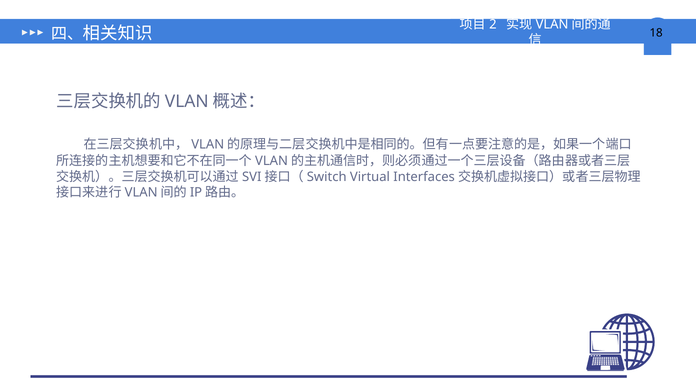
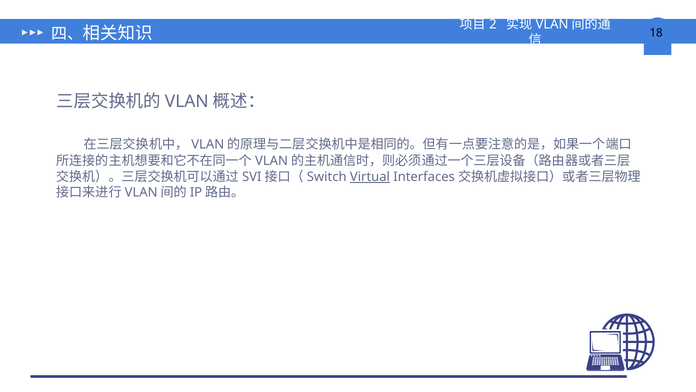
Virtual underline: none -> present (370, 177)
